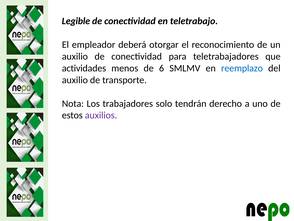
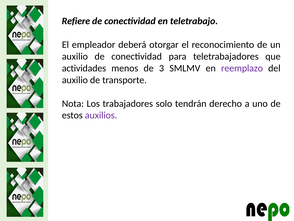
Legible: Legible -> Refiere (76, 21)
6: 6 -> 3 (162, 68)
reemplazo colour: blue -> purple (242, 68)
